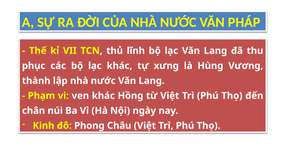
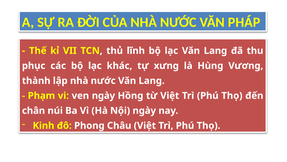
ven khác: khác -> ngày (103, 95)
